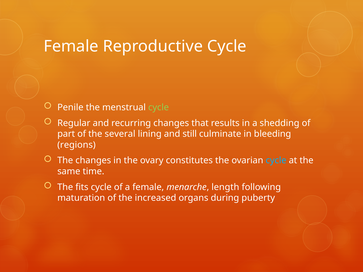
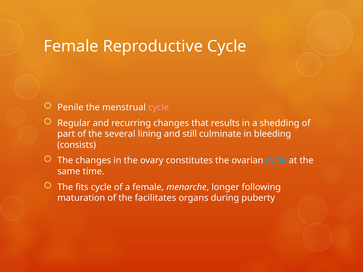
cycle colour: light green -> pink (159, 107)
regions: regions -> consists (77, 145)
length: length -> longer (225, 187)
increased: increased -> facilitates (155, 198)
